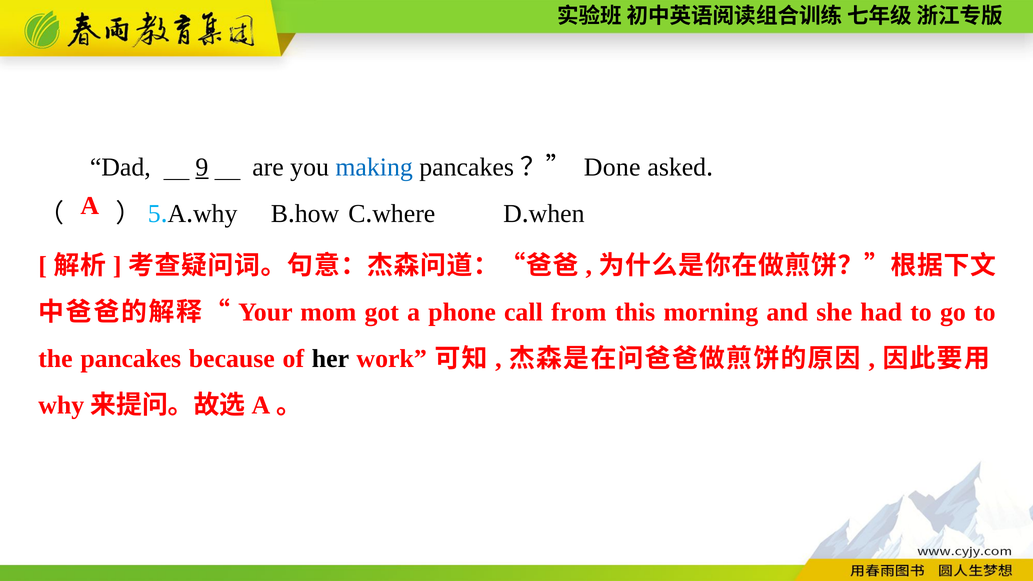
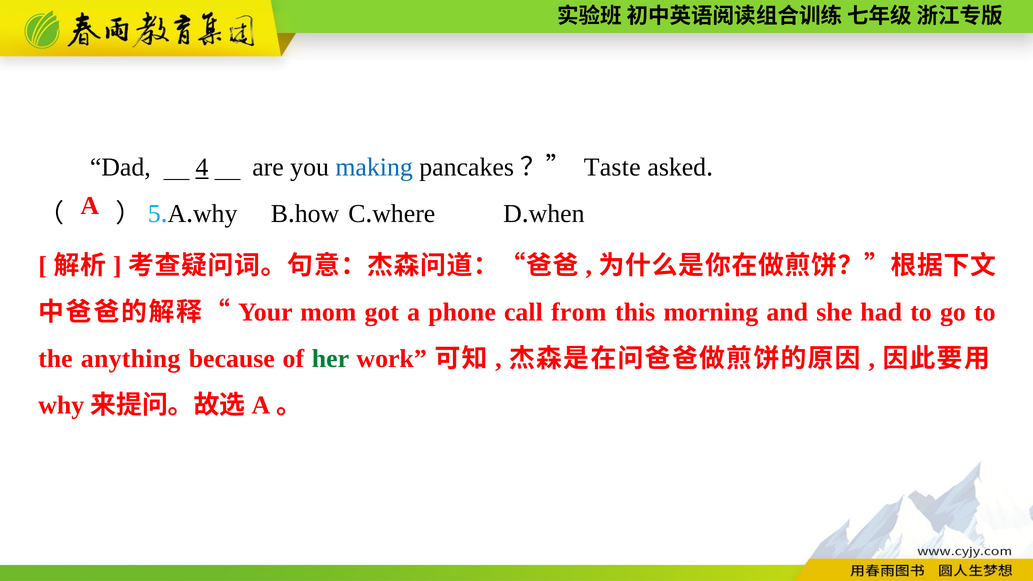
9: 9 -> 4 (202, 167)
Done: Done -> Taste (612, 167)
pancakes: pancakes -> anything (131, 359)
her colour: black -> green (330, 359)
